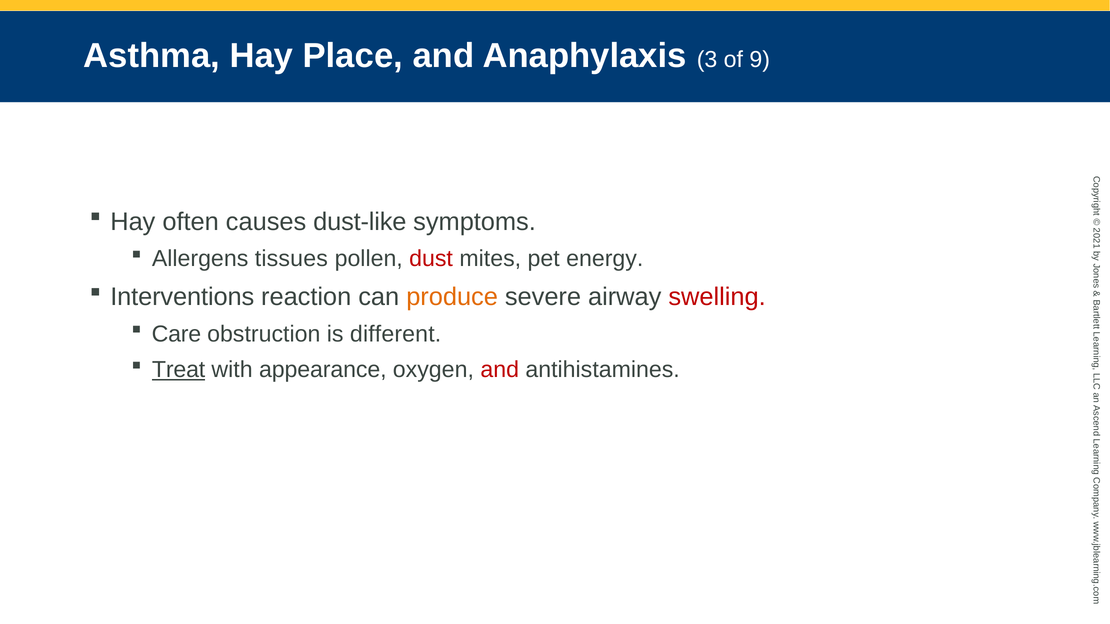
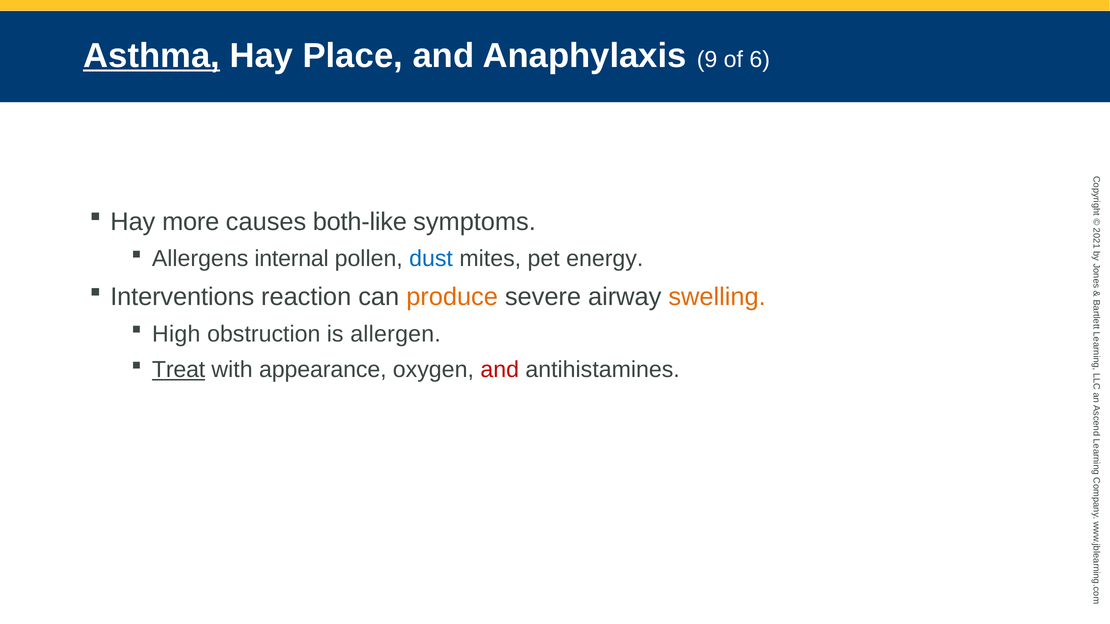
Asthma underline: none -> present (152, 56)
3: 3 -> 9 (707, 60)
9: 9 -> 6 (760, 60)
often: often -> more (191, 222)
dust-like: dust-like -> both-like (360, 222)
tissues: tissues -> internal (292, 259)
dust colour: red -> blue (431, 259)
swelling colour: red -> orange (717, 297)
Care: Care -> High (176, 334)
different: different -> allergen (396, 334)
